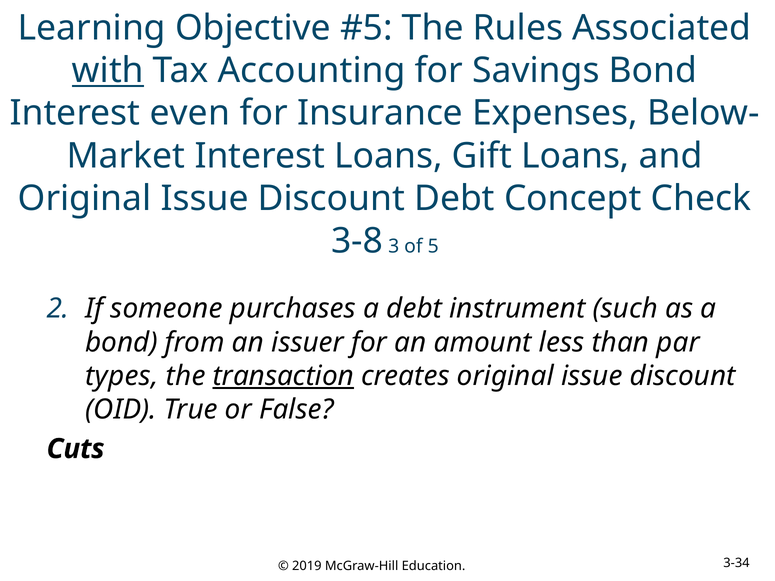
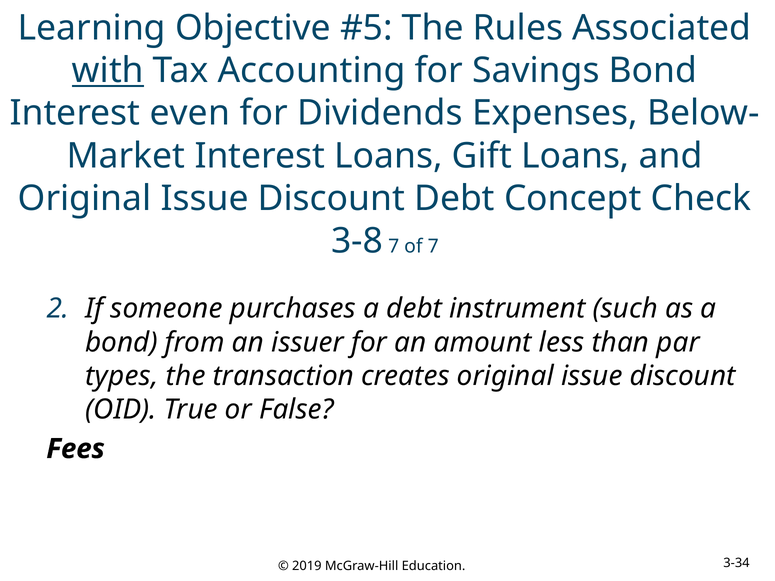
Insurance: Insurance -> Dividends (380, 113)
3-8 3: 3 -> 7 (394, 246)
of 5: 5 -> 7 (433, 246)
transaction underline: present -> none (283, 376)
Cuts: Cuts -> Fees (76, 449)
